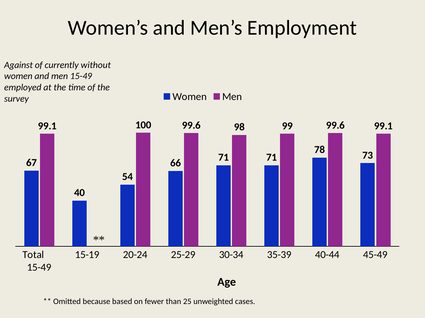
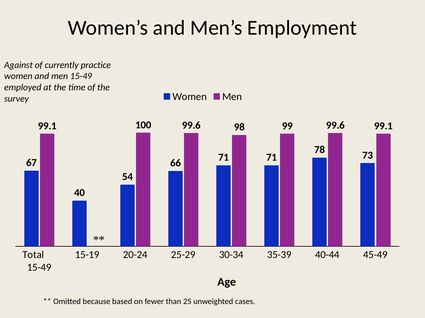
without: without -> practice (96, 65)
